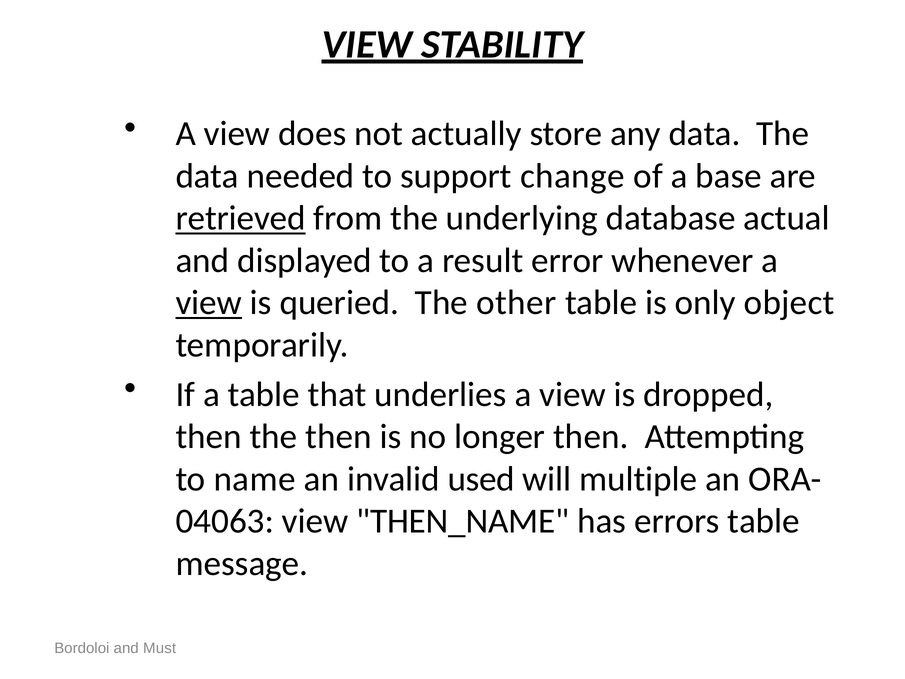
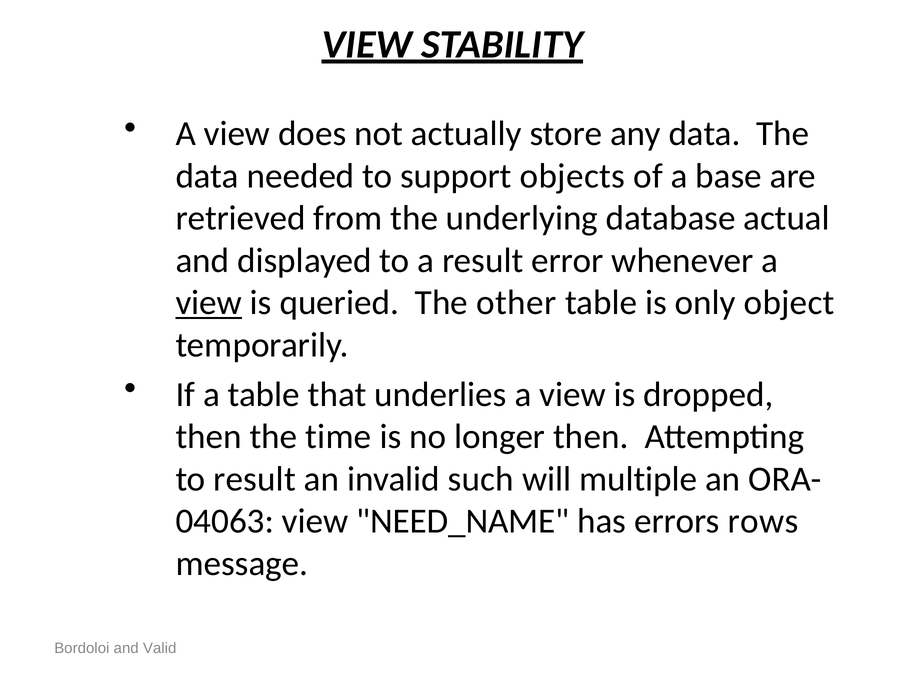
change: change -> objects (572, 176)
retrieved underline: present -> none (241, 218)
the then: then -> time (338, 437)
to name: name -> result (255, 479)
used: used -> such (481, 479)
THEN_NAME: THEN_NAME -> NEED_NAME (463, 521)
errors table: table -> rows (763, 521)
Must: Must -> Valid (160, 648)
